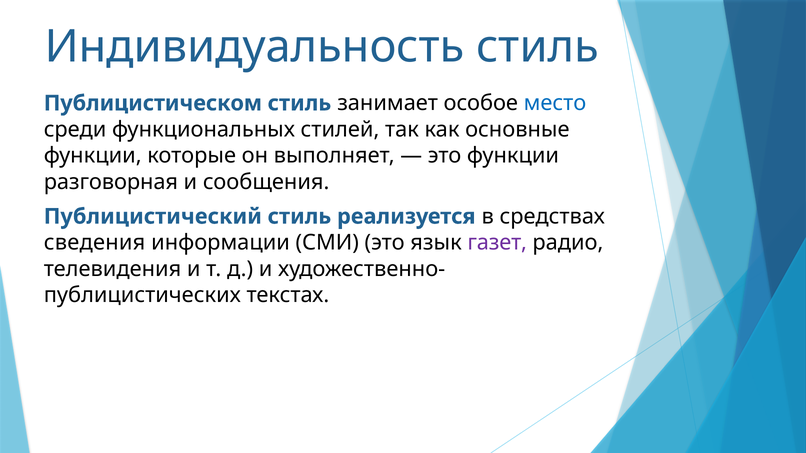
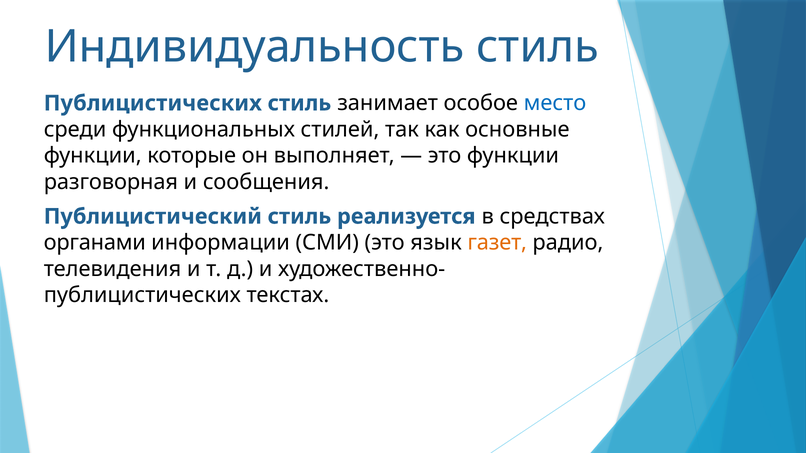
Публицистическом: Публицистическом -> Публицистических (153, 103)
сведения: сведения -> органами (95, 243)
газет colour: purple -> orange (497, 243)
